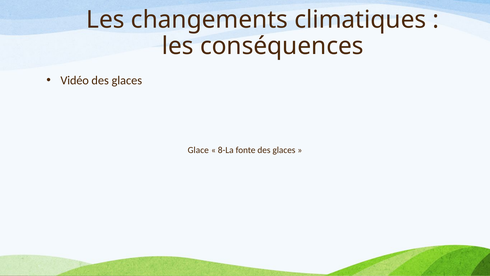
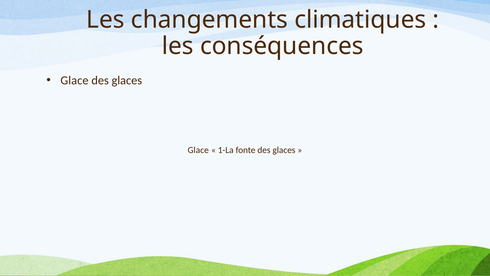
Vidéo: Vidéo -> Glace (75, 80)
8-La: 8-La -> 1-La (226, 150)
